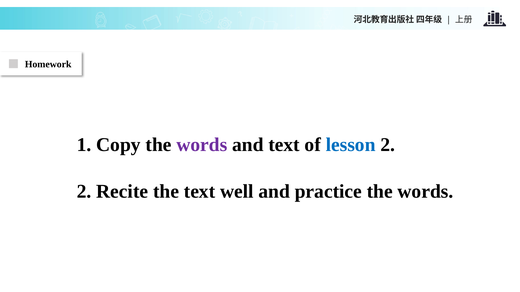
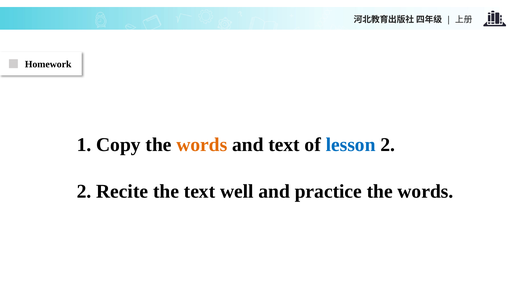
words colour: purple -> orange (202, 145)
